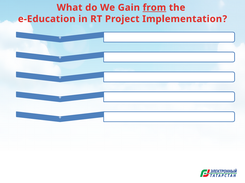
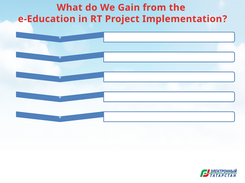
from underline: present -> none (154, 8)
